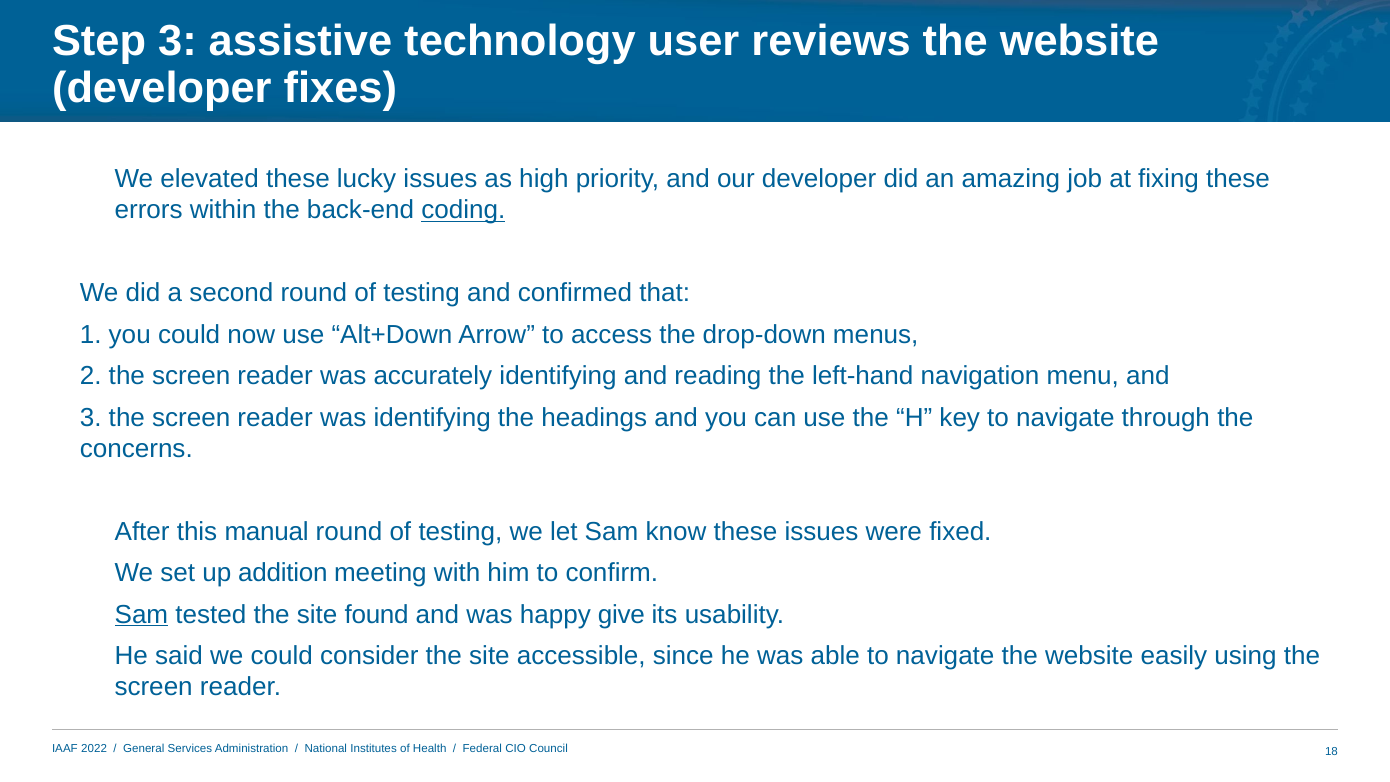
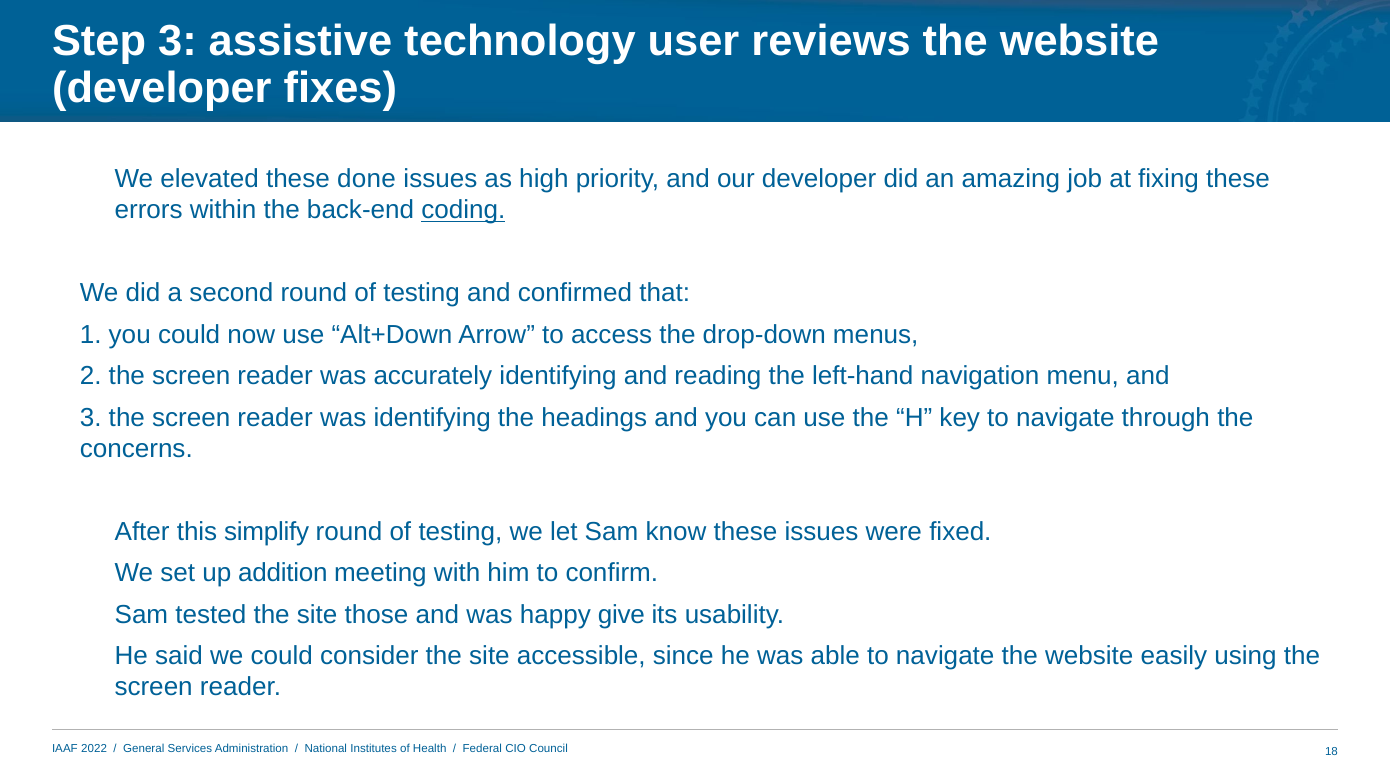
lucky: lucky -> done (366, 179)
manual: manual -> simplify (267, 531)
Sam underline: present -> none (141, 614)
found: found -> those (377, 614)
